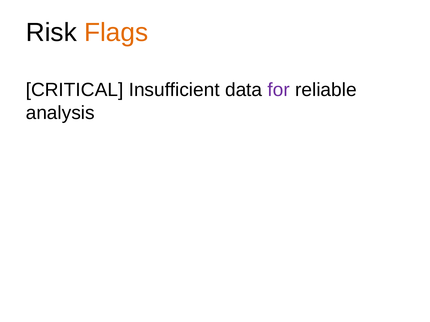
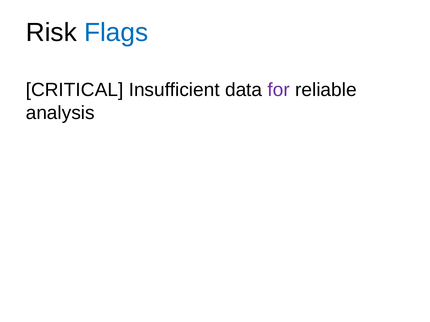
Flags colour: orange -> blue (116, 33)
